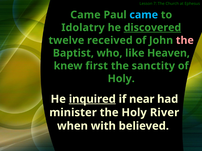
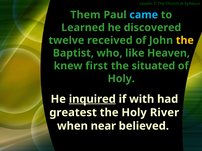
Came: Came -> Them (85, 15)
Idolatry: Idolatry -> Learned (83, 28)
discovered underline: present -> none (152, 28)
the colour: pink -> yellow (185, 40)
sanctity: sanctity -> situated (153, 66)
near: near -> with (142, 99)
minister: minister -> greatest (73, 113)
with: with -> near (103, 126)
